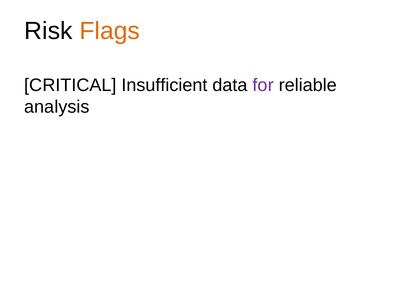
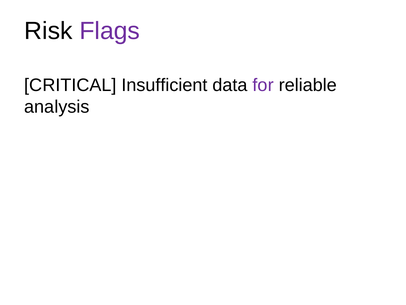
Flags colour: orange -> purple (110, 31)
